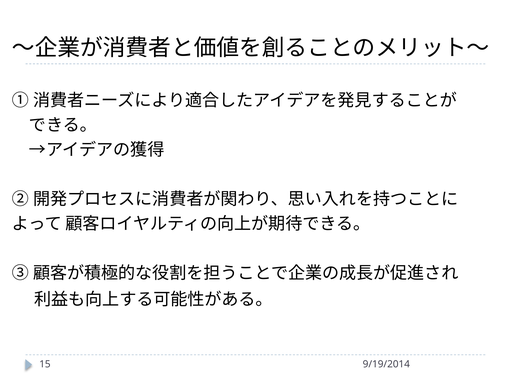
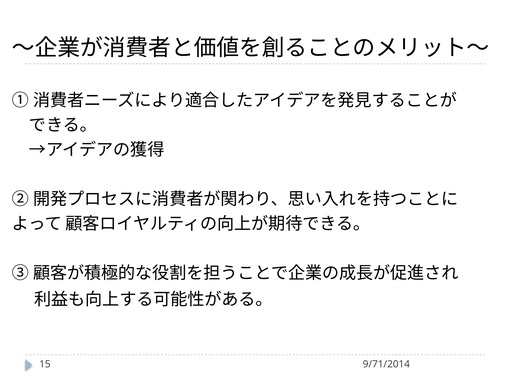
9/19/2014: 9/19/2014 -> 9/71/2014 (386, 364)
